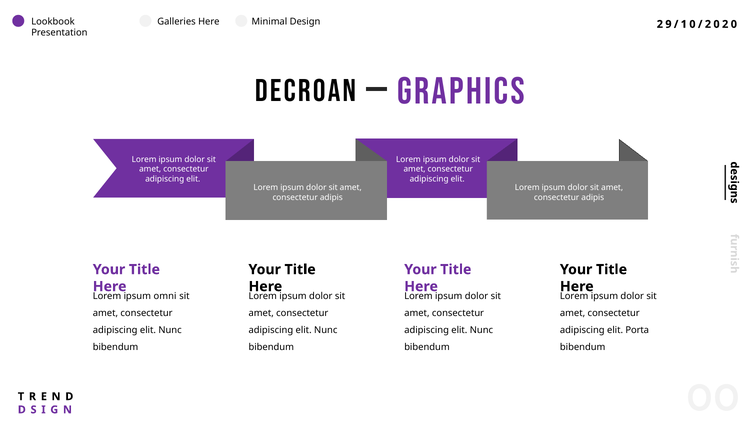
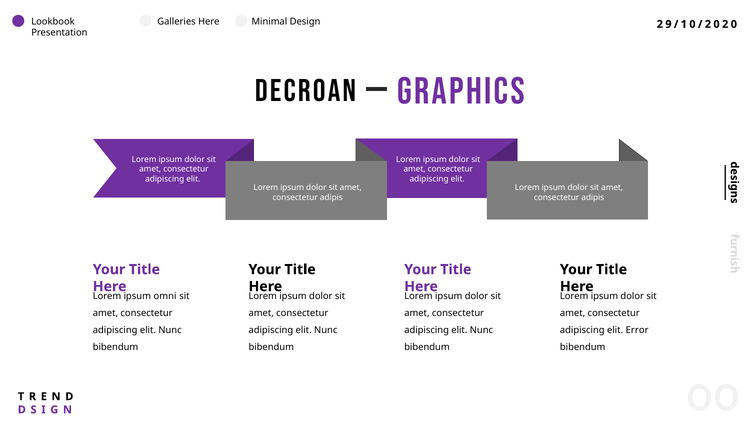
Porta: Porta -> Error (637, 330)
